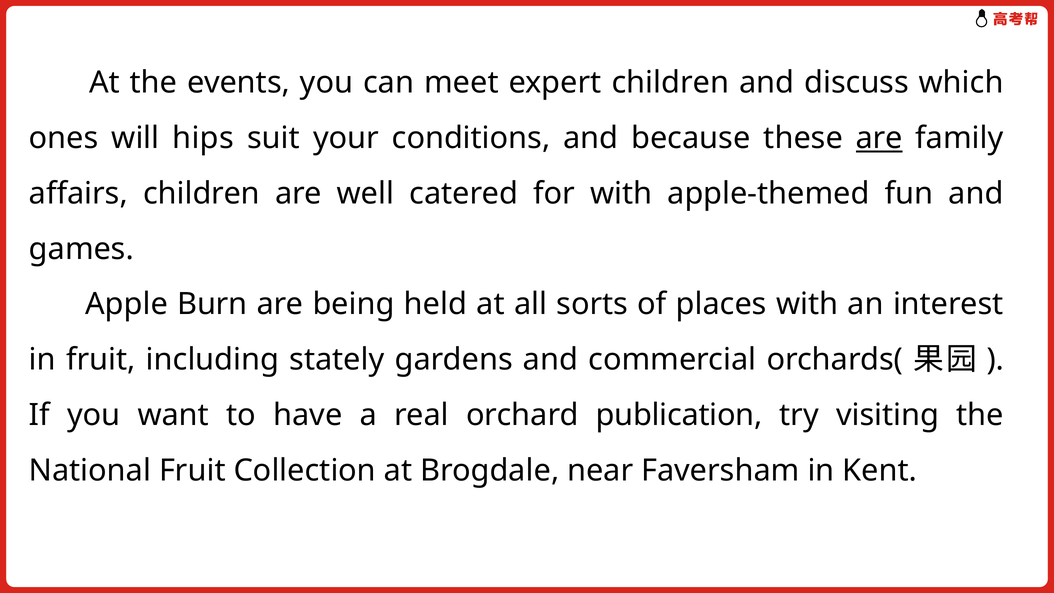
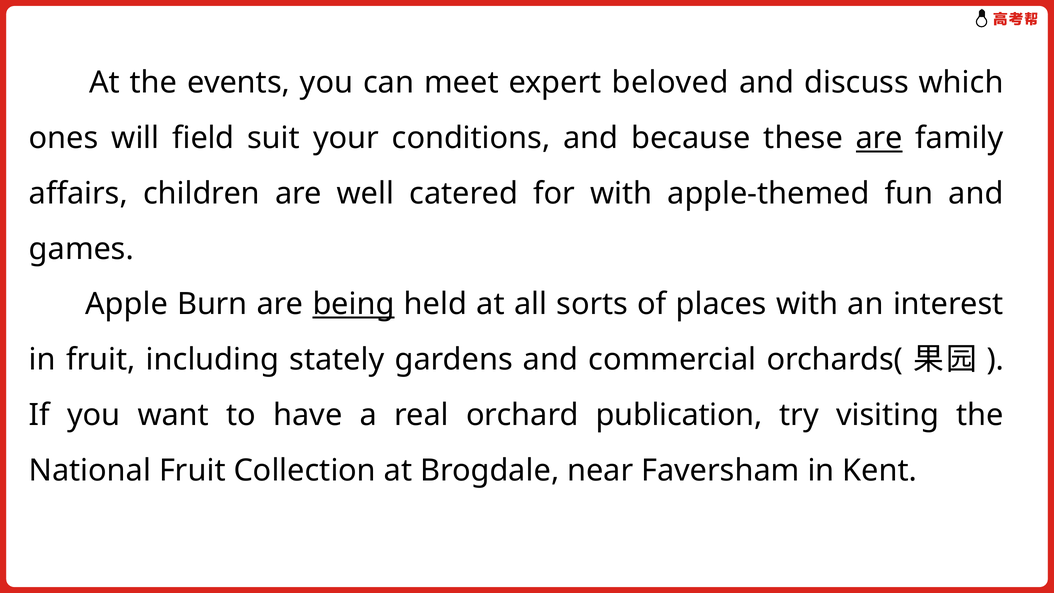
expert children: children -> beloved (670, 83)
hips: hips -> field (203, 138)
being underline: none -> present (354, 304)
